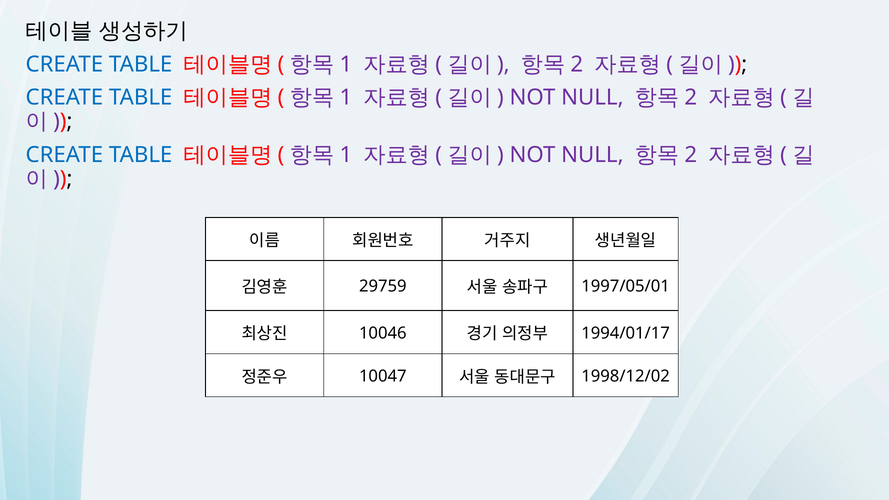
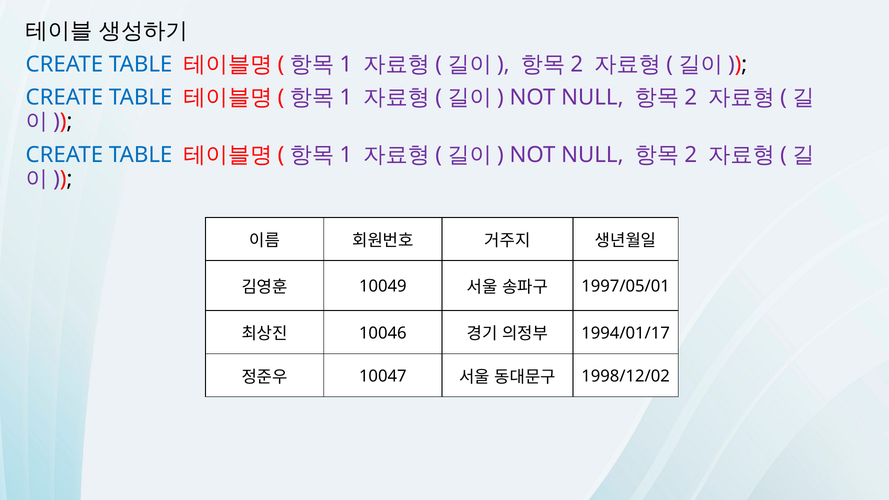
29759: 29759 -> 10049 (383, 287)
